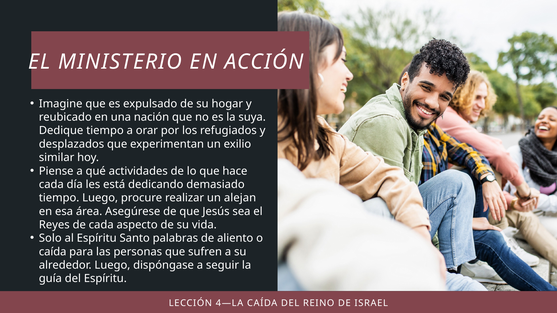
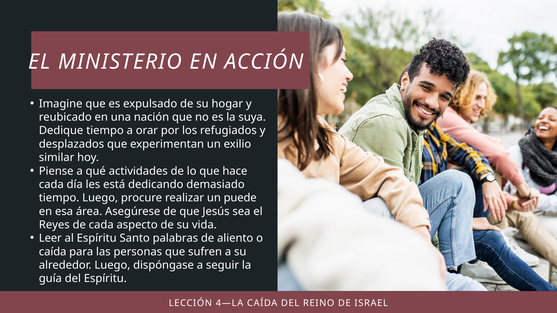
alejan: alejan -> puede (240, 198)
Solo: Solo -> Leer (50, 238)
